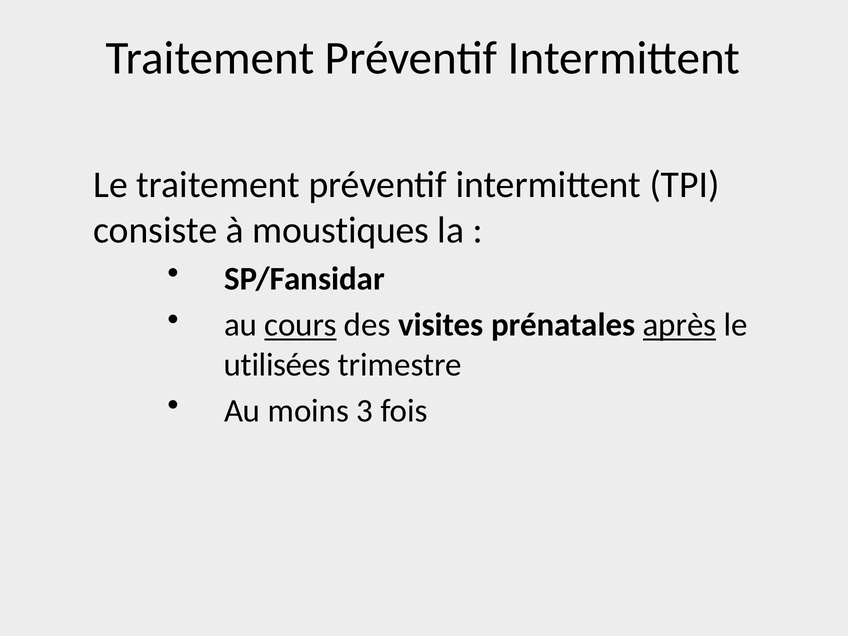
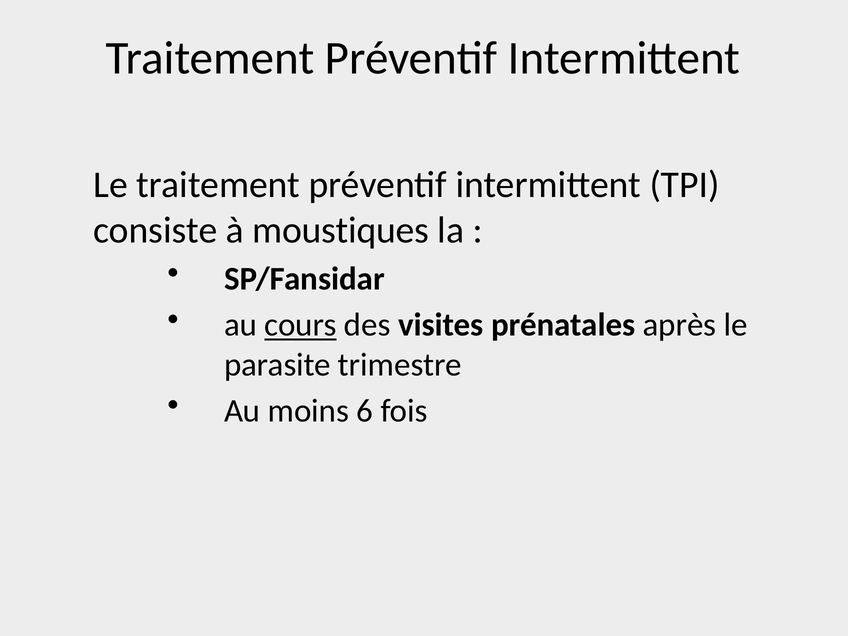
après underline: present -> none (680, 325)
utilisées: utilisées -> parasite (277, 365)
3: 3 -> 6 (365, 411)
